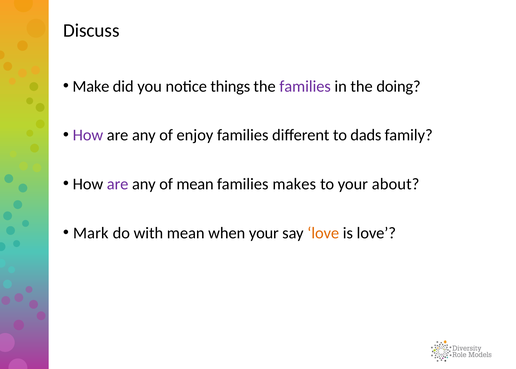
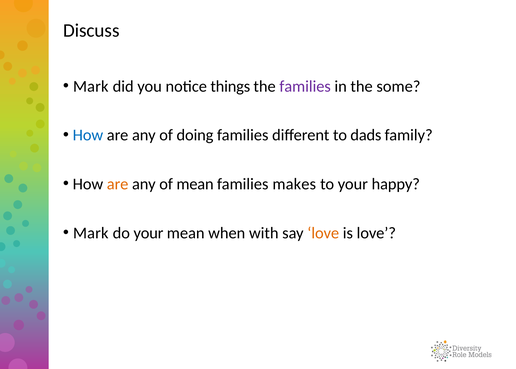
Make: Make -> Mark (91, 86)
doing: doing -> some (398, 86)
How colour: purple -> blue (88, 135)
enjoy: enjoy -> doing (195, 135)
are colour: purple -> orange (118, 184)
about: about -> happy (396, 184)
do with: with -> your (148, 233)
when your: your -> with (264, 233)
